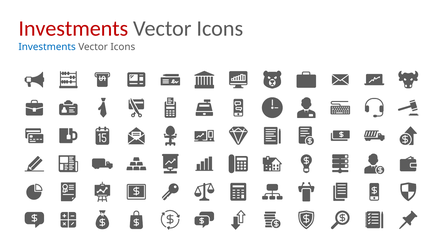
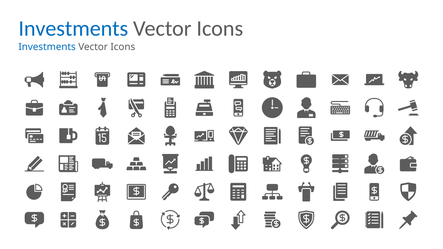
Investments colour: red -> blue (73, 28)
